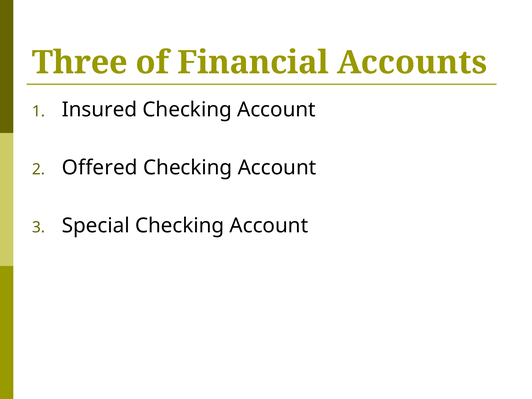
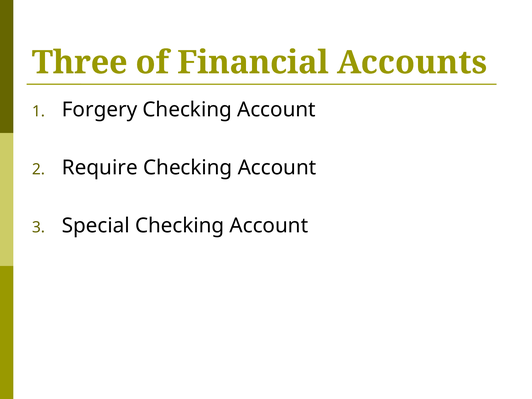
Insured: Insured -> Forgery (100, 110)
Offered: Offered -> Require (100, 168)
